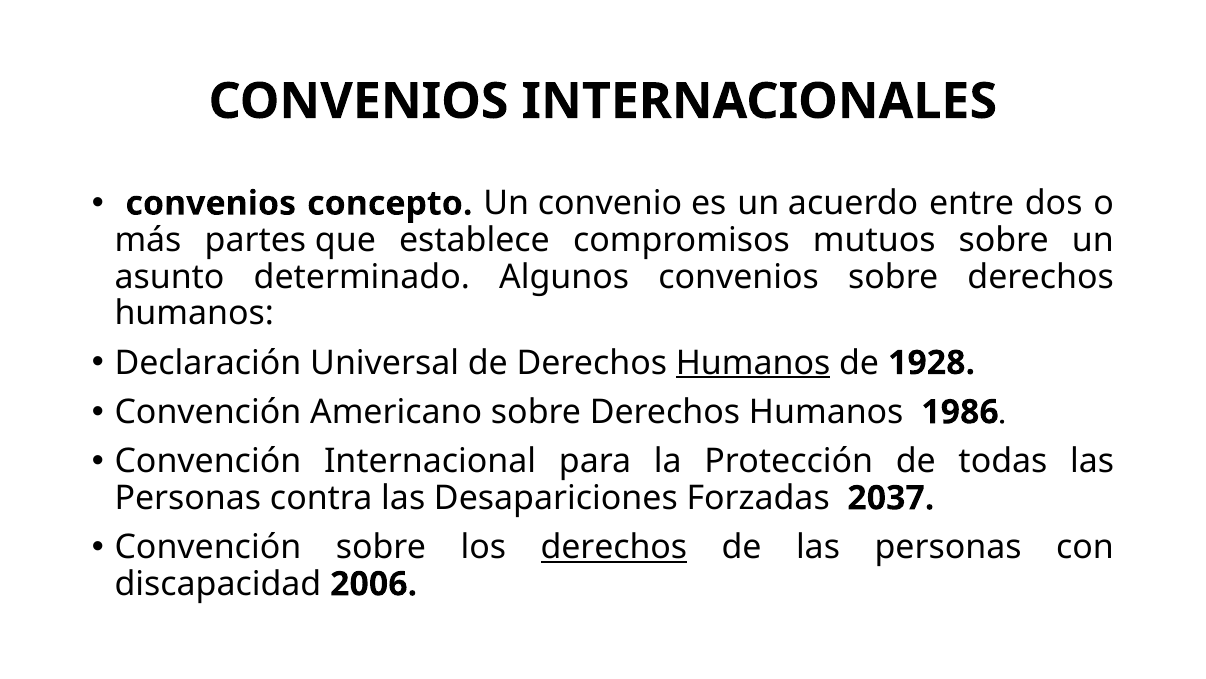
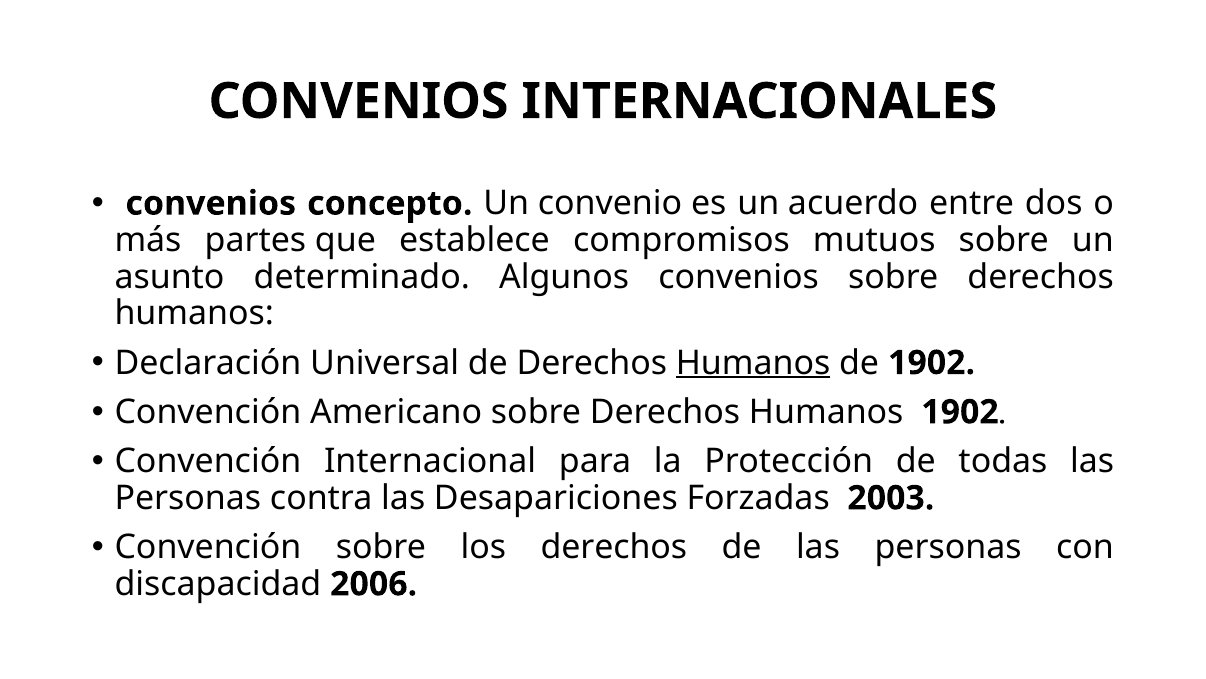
de 1928: 1928 -> 1902 (932, 363)
Humanos 1986: 1986 -> 1902 (960, 412)
2037: 2037 -> 2003 (891, 498)
derechos underline: present -> none (614, 547)
